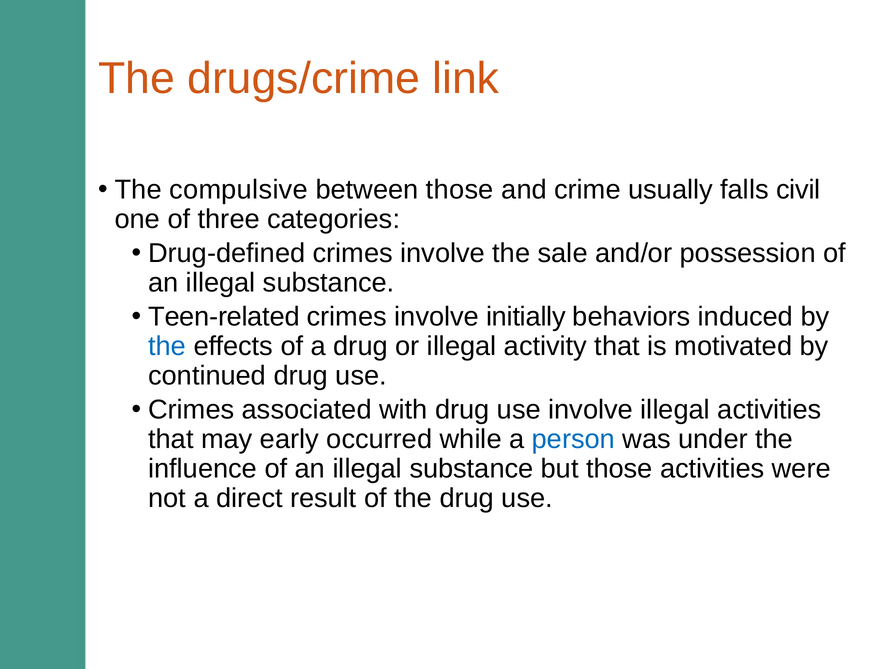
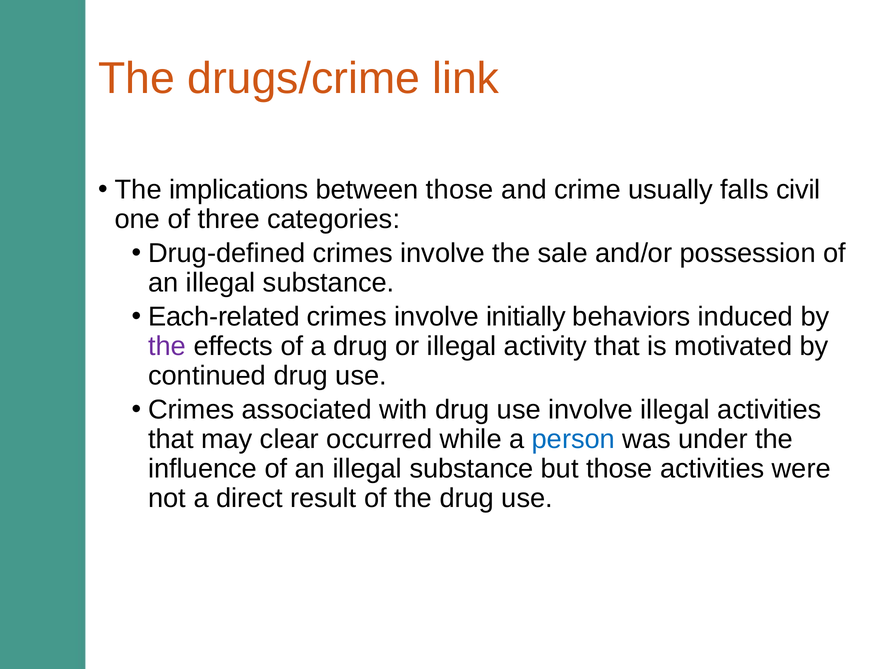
compulsive: compulsive -> implications (239, 190)
Teen-related: Teen-related -> Each-related (224, 317)
the colour: blue -> purple (167, 346)
early: early -> clear (289, 439)
